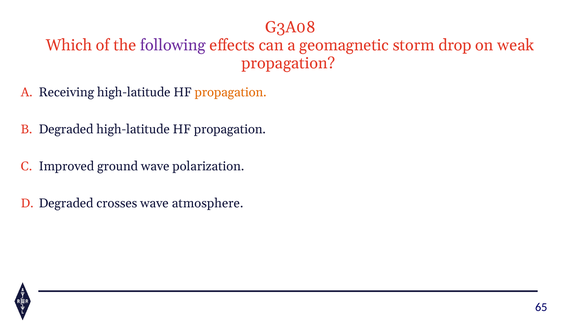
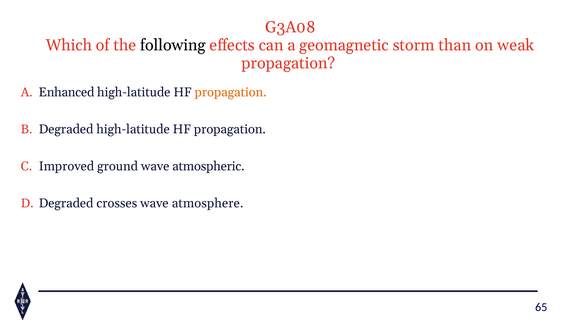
following colour: purple -> black (173, 45)
drop: drop -> than (455, 45)
Receiving: Receiving -> Enhanced (67, 92)
polarization: polarization -> atmospheric (208, 166)
